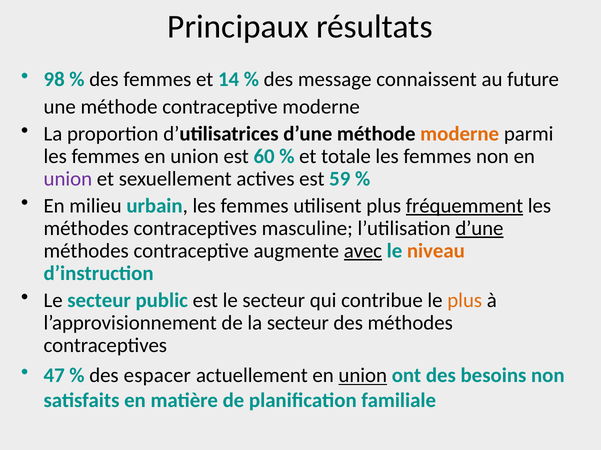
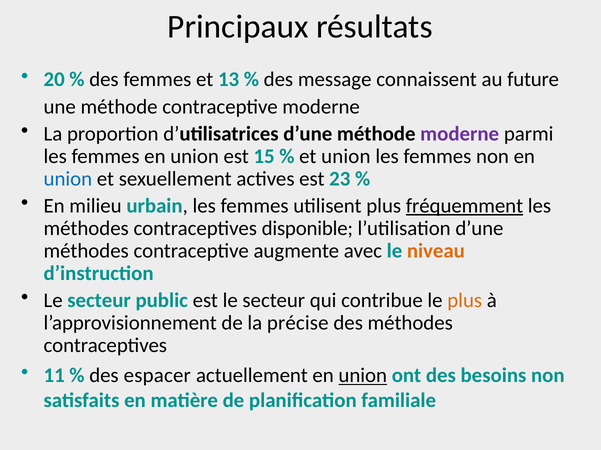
98: 98 -> 20 (54, 80)
14: 14 -> 13 (229, 80)
moderne colour: orange -> purple (460, 134)
60: 60 -> 15 (264, 156)
et totale: totale -> union (346, 156)
union colour: purple -> blue (68, 179)
59: 59 -> 23 (340, 179)
masculine: masculine -> disponible (307, 229)
d’une underline: present -> none (479, 229)
avec underline: present -> none (363, 251)
la secteur: secteur -> précise (298, 324)
47: 47 -> 11 (54, 376)
